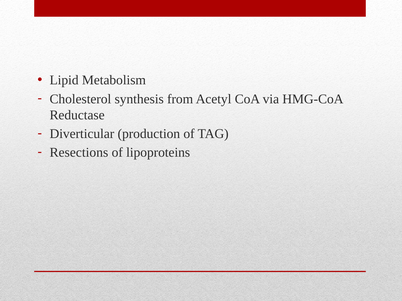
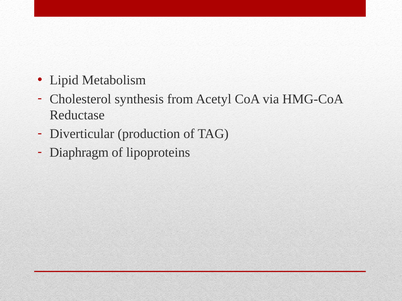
Resections: Resections -> Diaphragm (79, 153)
